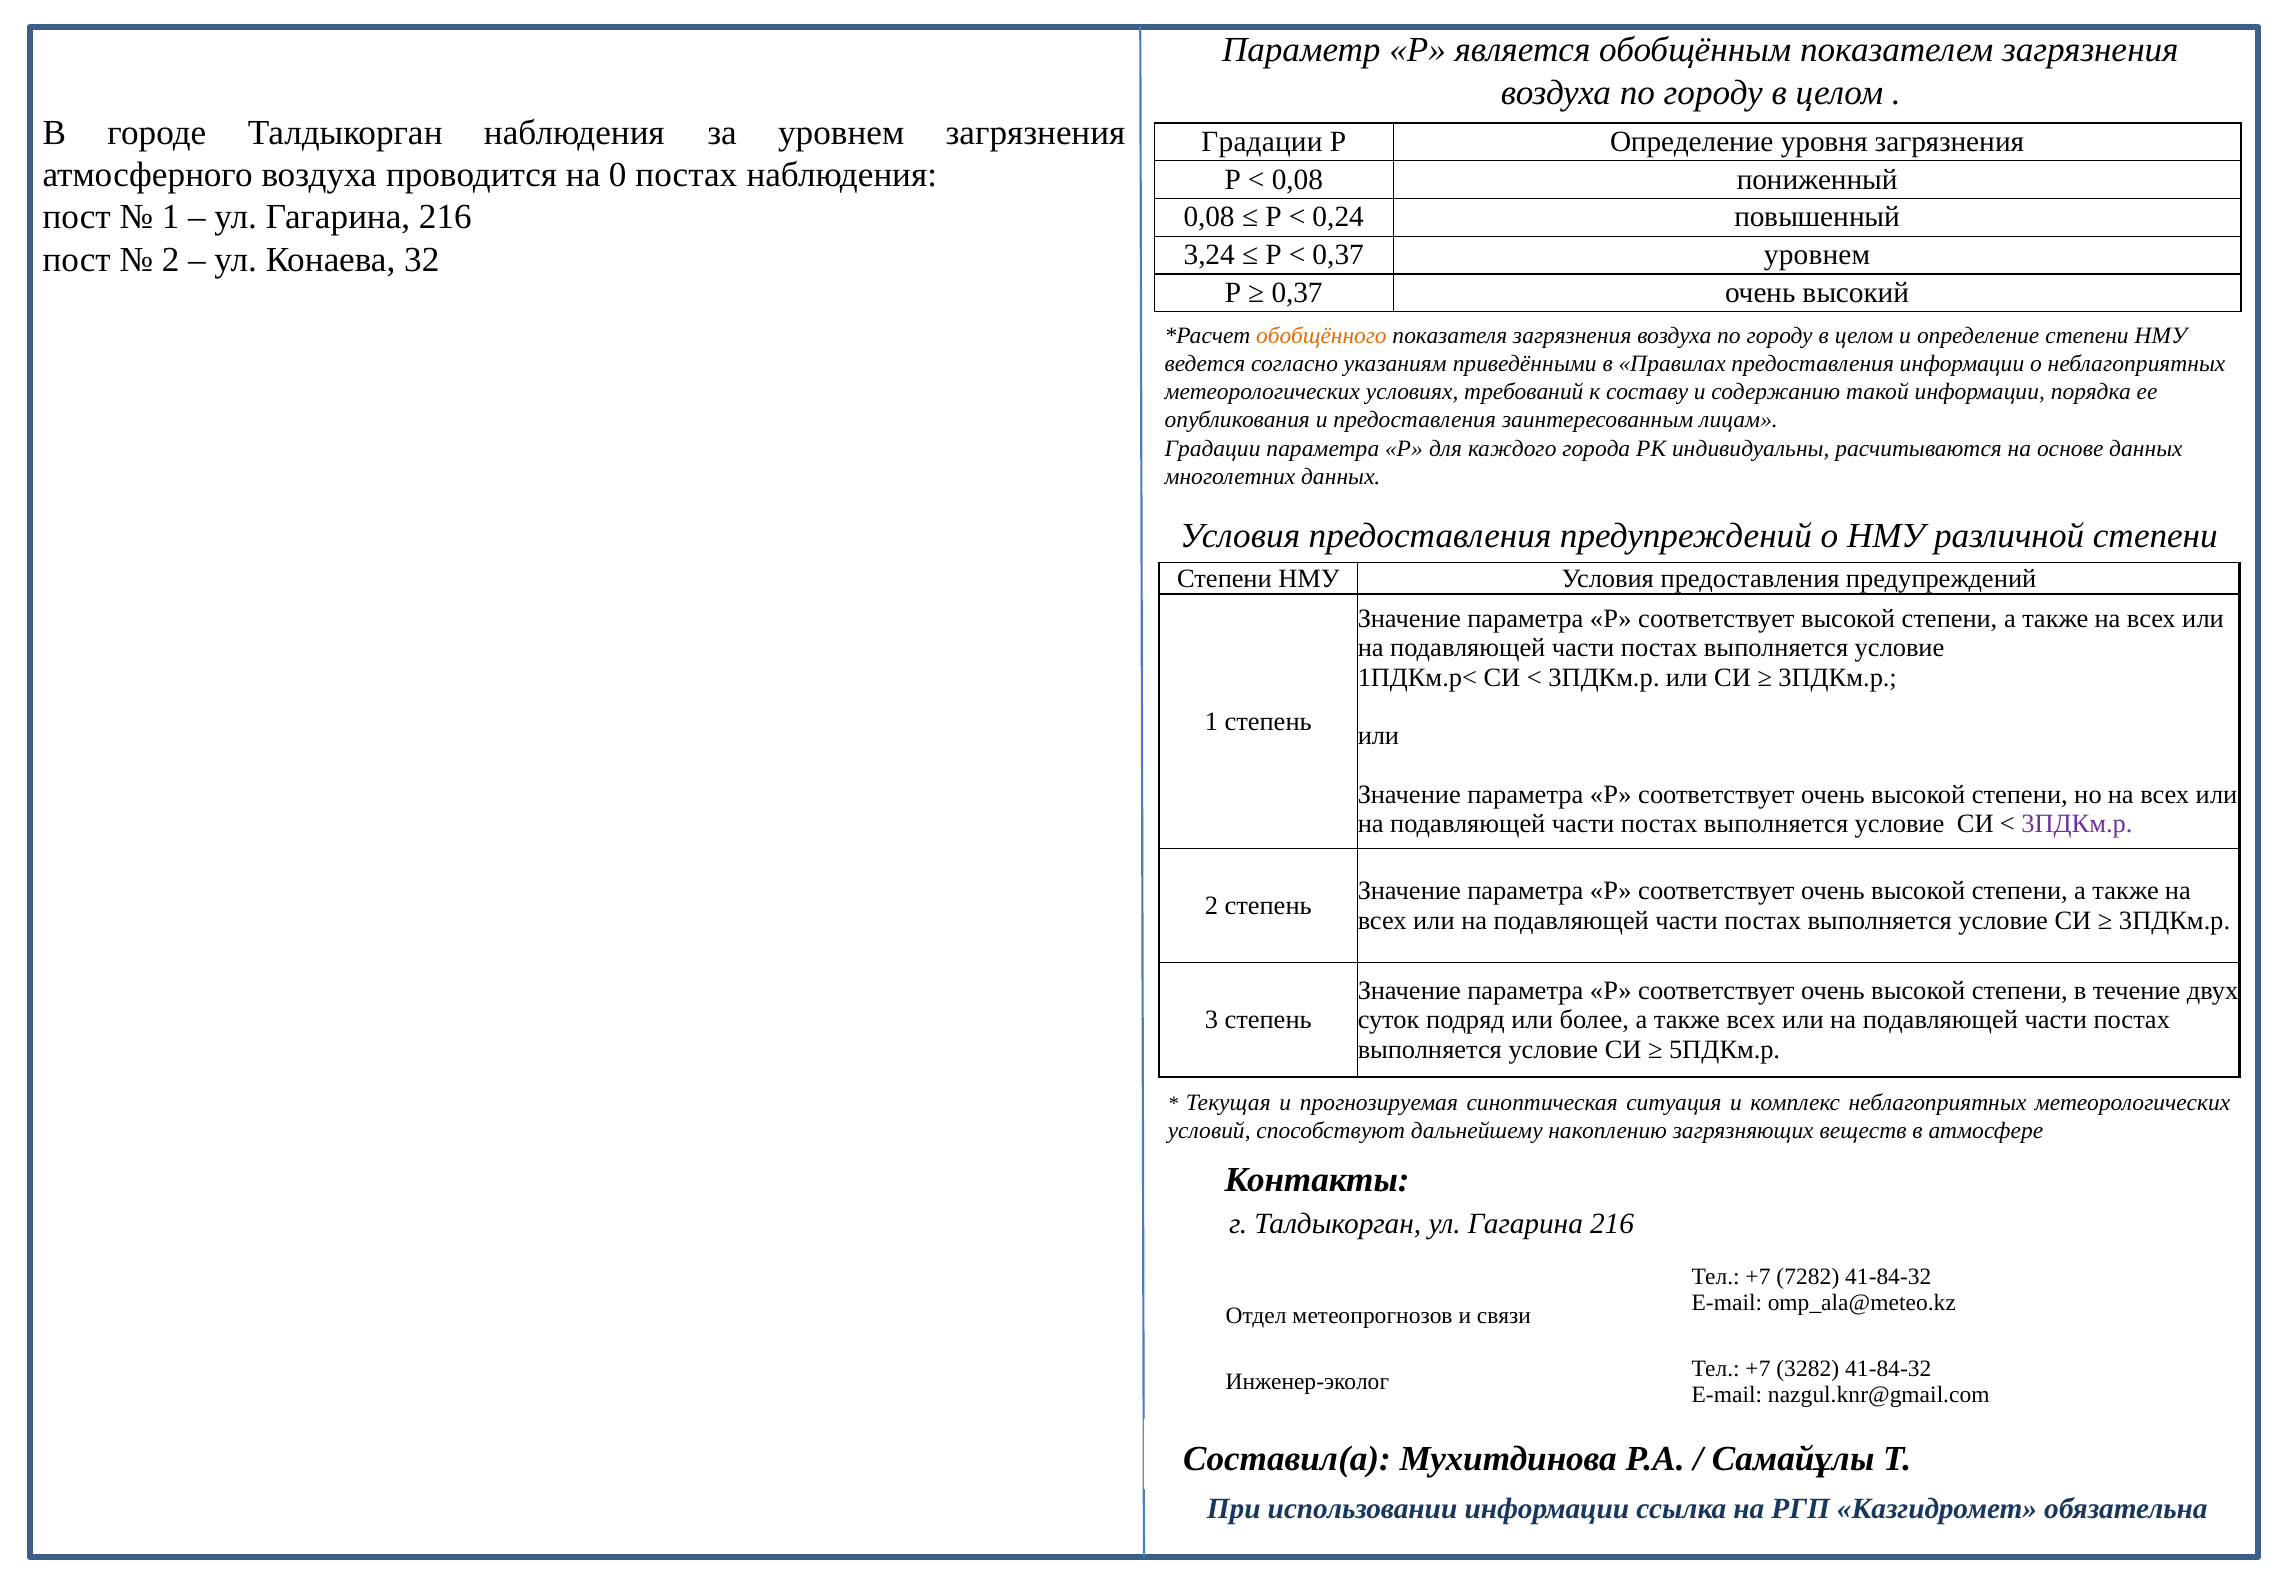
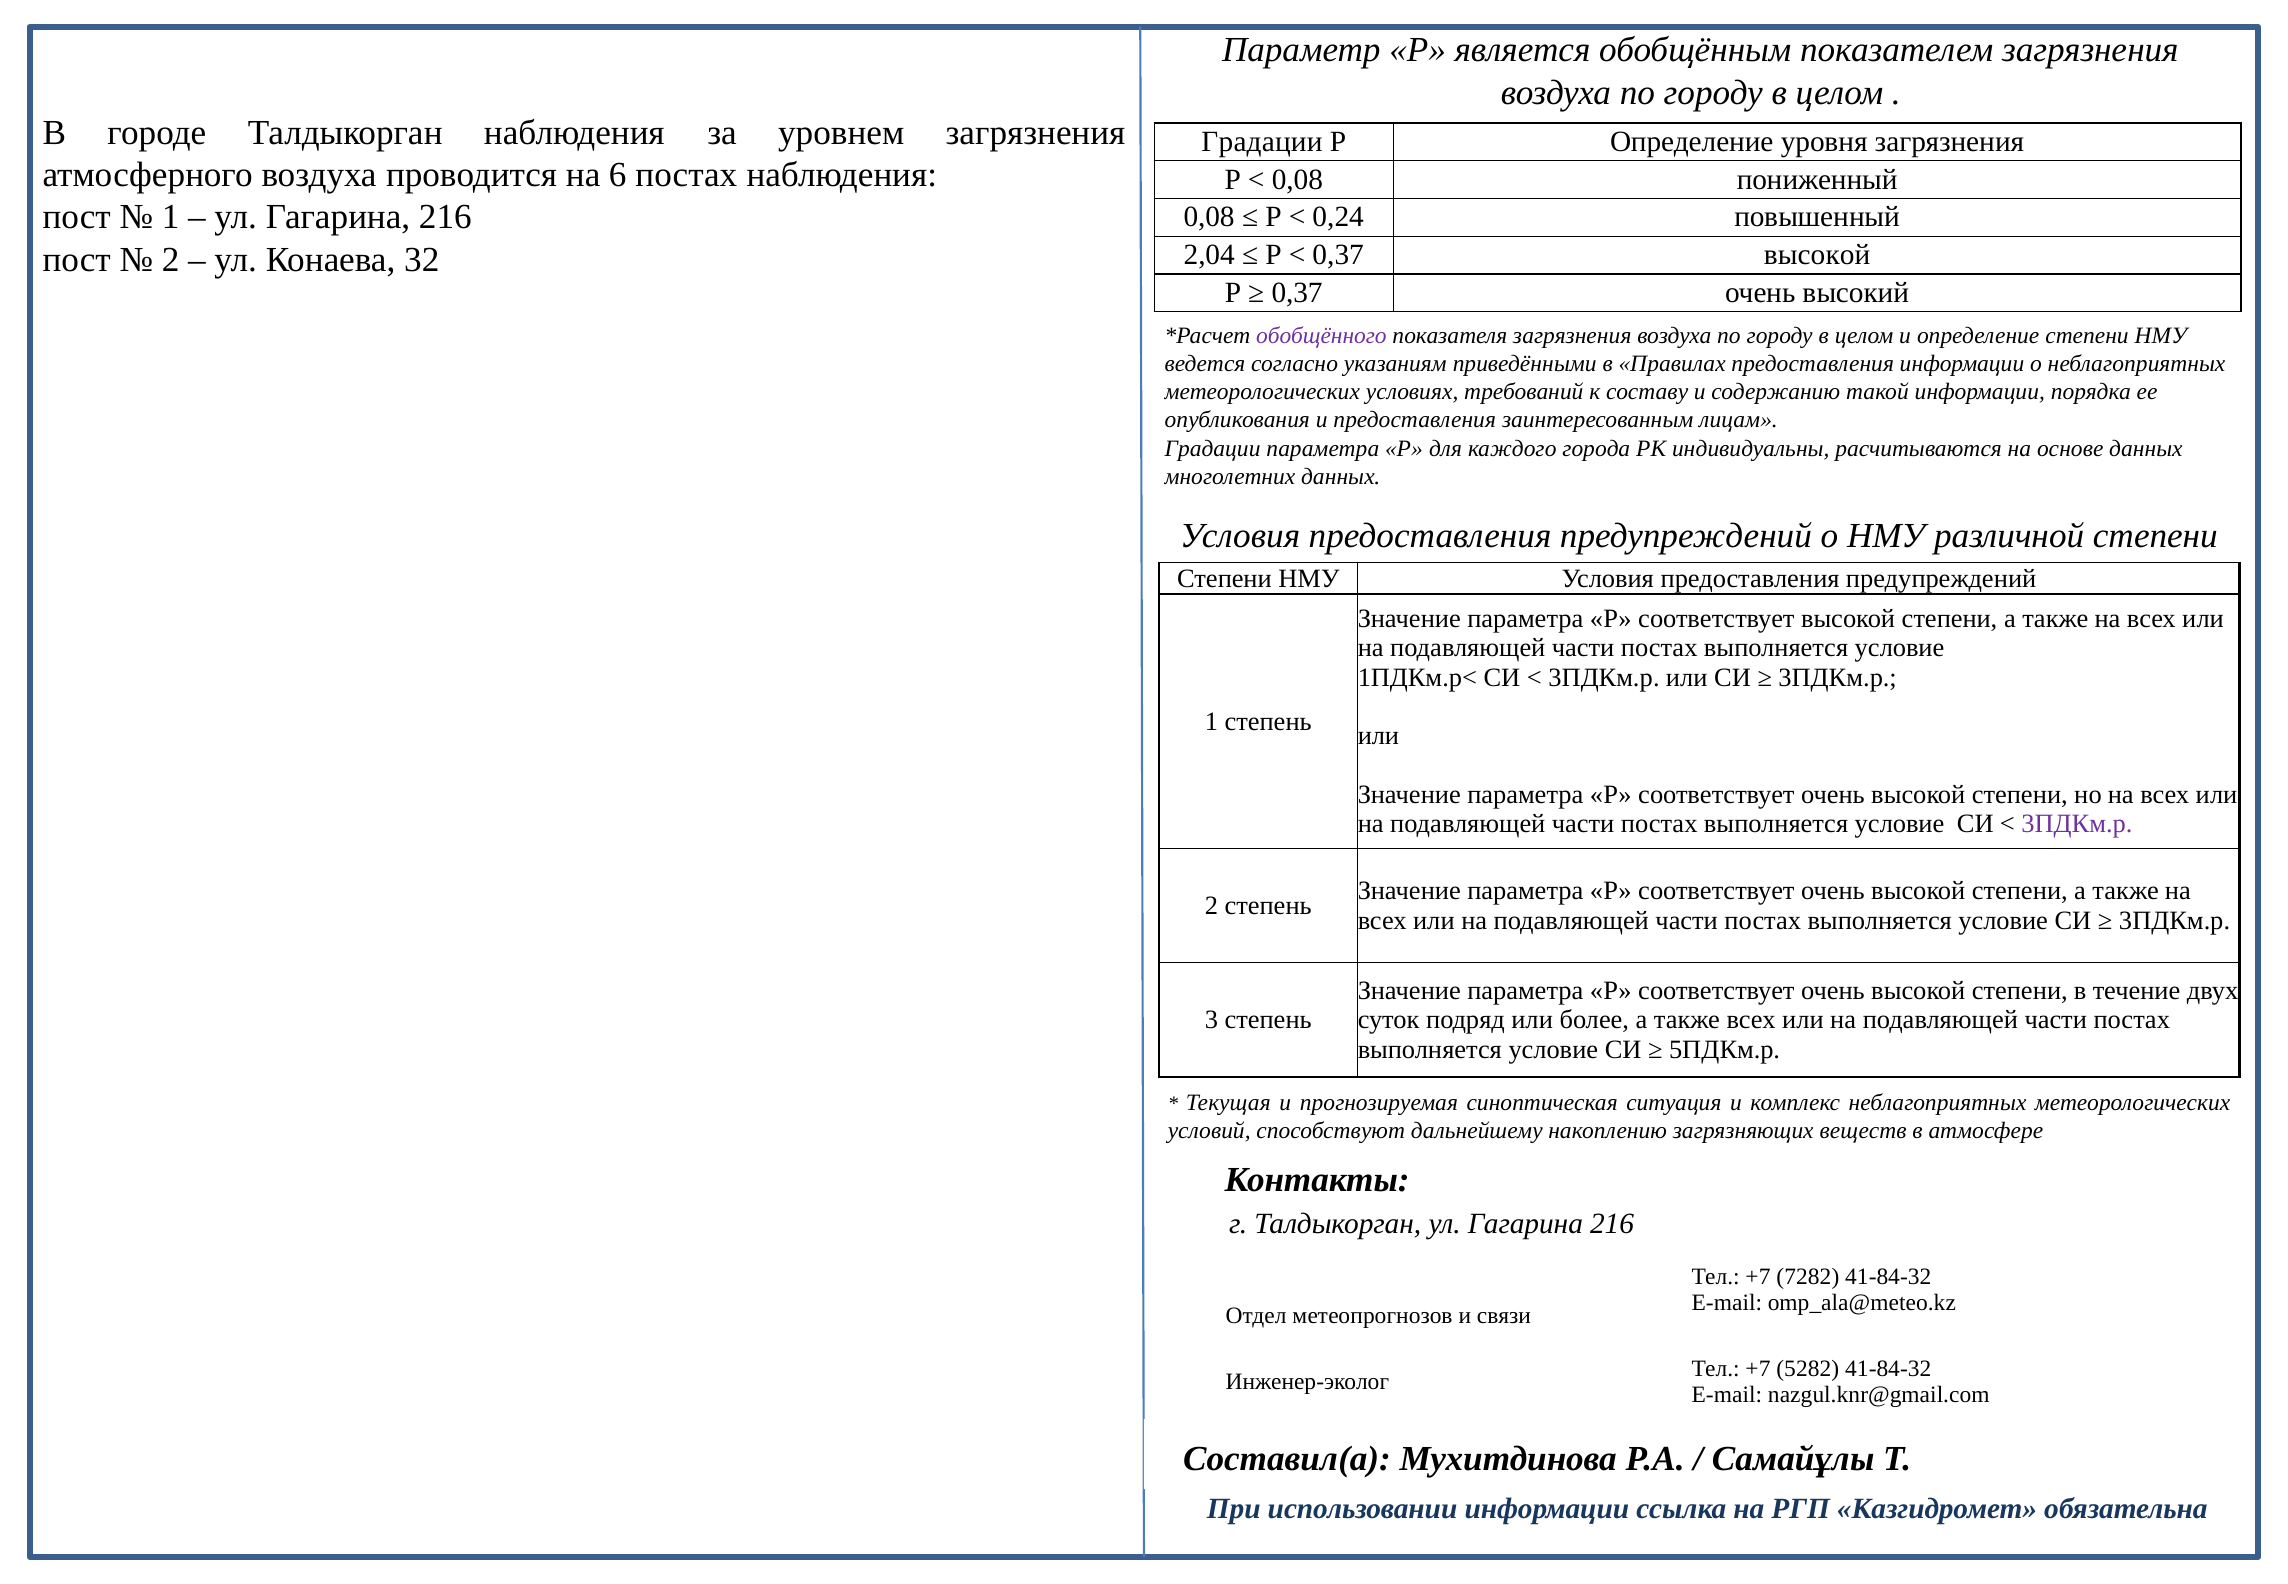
0: 0 -> 6 (618, 175)
3,24: 3,24 -> 2,04 (1209, 255)
0,37 уровнем: уровнем -> высокой (1817, 255)
обобщённого colour: orange -> purple (1321, 336)
3282: 3282 -> 5282 (1808, 1368)
